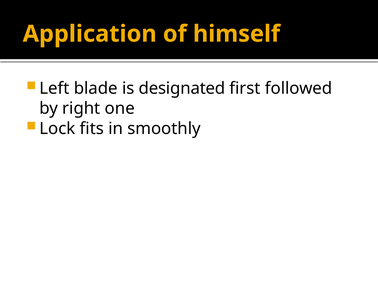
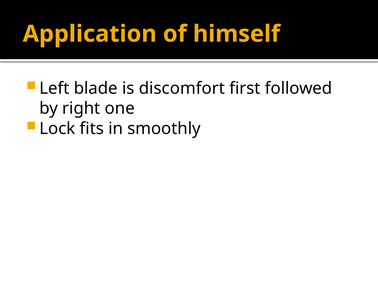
designated: designated -> discomfort (182, 88)
